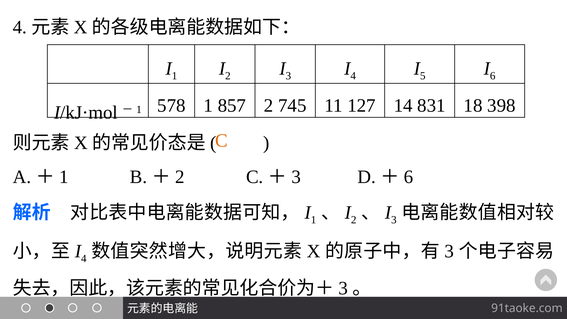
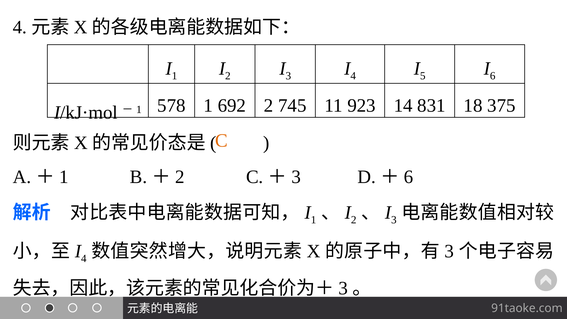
857: 857 -> 692 (232, 106)
127: 127 -> 923 (362, 106)
398: 398 -> 375 (501, 106)
